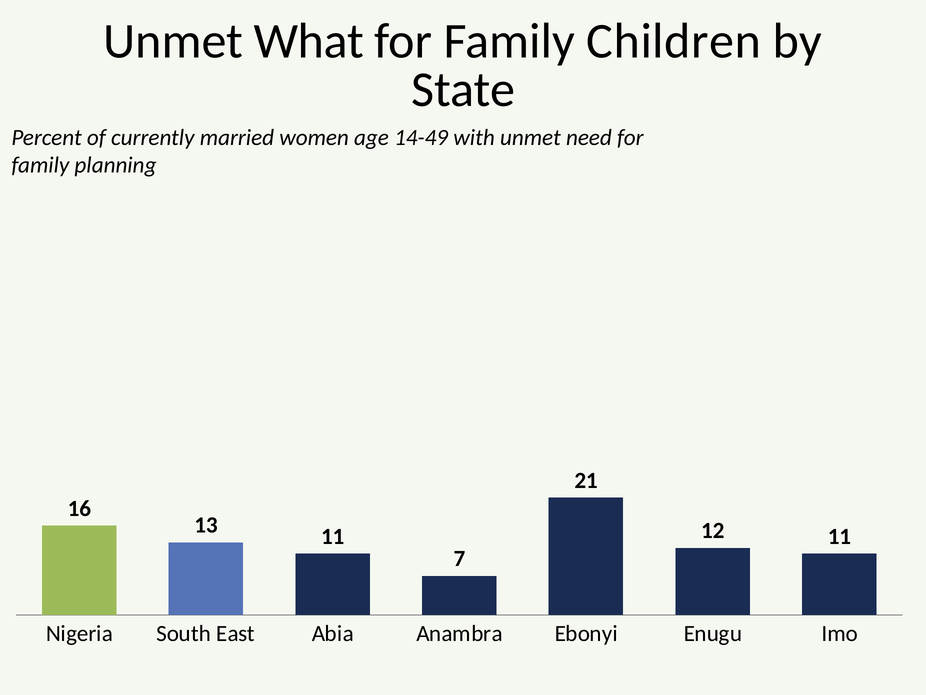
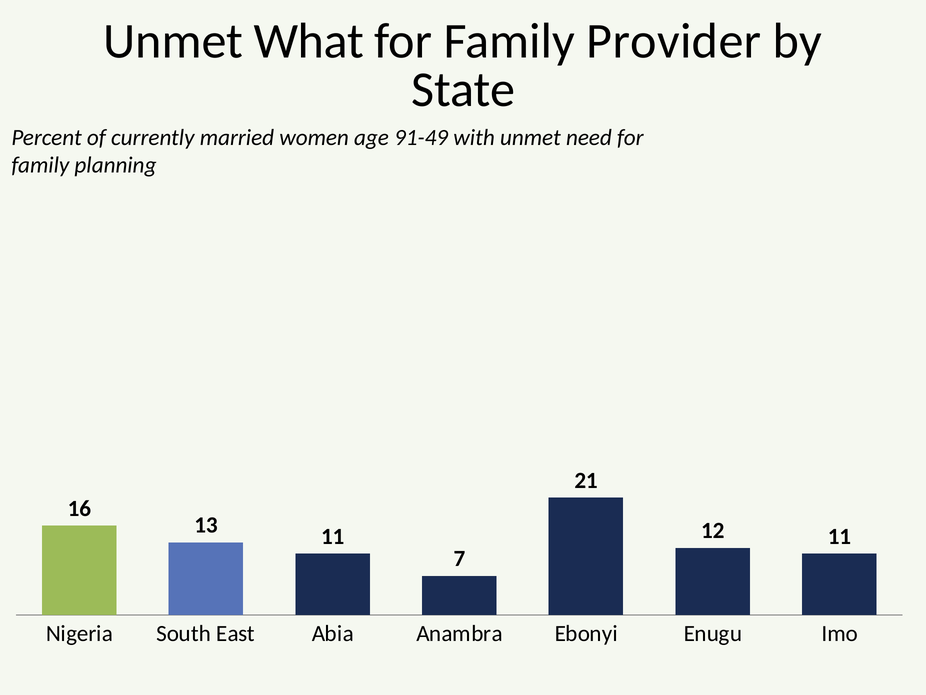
Children: Children -> Provider (674, 41)
14-49: 14-49 -> 91-49 (421, 137)
